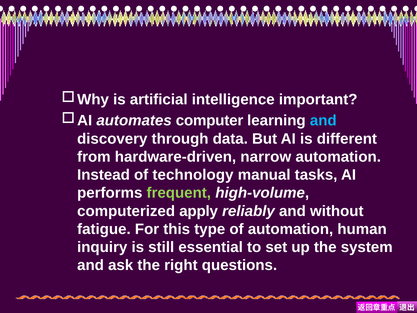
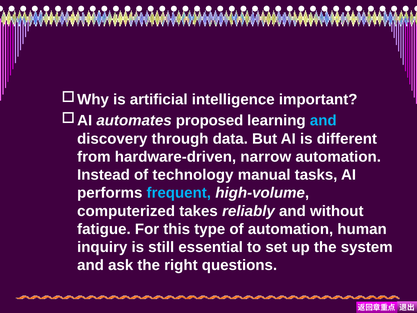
computer: computer -> proposed (210, 121)
frequent colour: light green -> light blue (179, 193)
apply: apply -> takes (199, 211)
